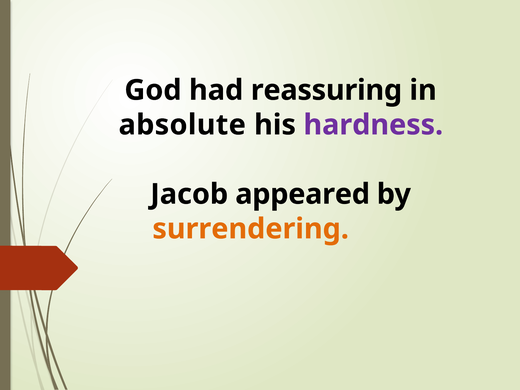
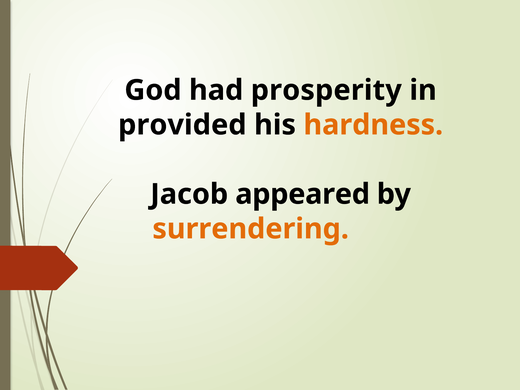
reassuring: reassuring -> prosperity (326, 90)
absolute: absolute -> provided (182, 125)
hardness colour: purple -> orange (373, 125)
